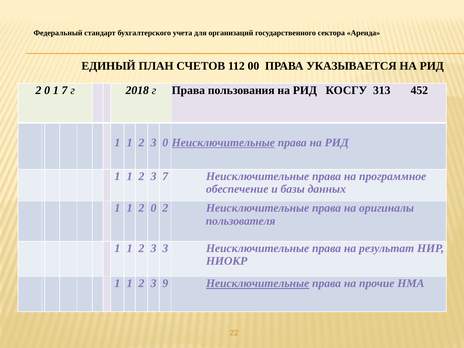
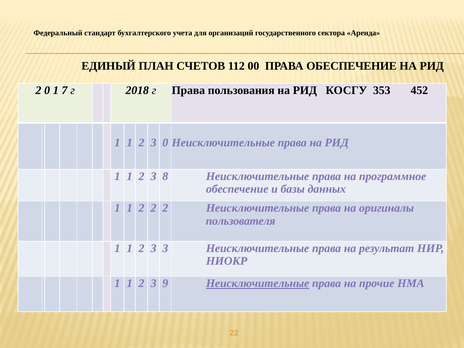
ПРАВА УКАЗЫВАЕТСЯ: УКАЗЫВАЕТСЯ -> ОБЕСПЕЧЕНИЕ (352, 66)
313: 313 -> 353 (382, 90)
Неисключительные underline: present -> none (223, 143)
3 7: 7 -> 8 (165, 176)
1 2 0: 0 -> 2 (153, 208)
